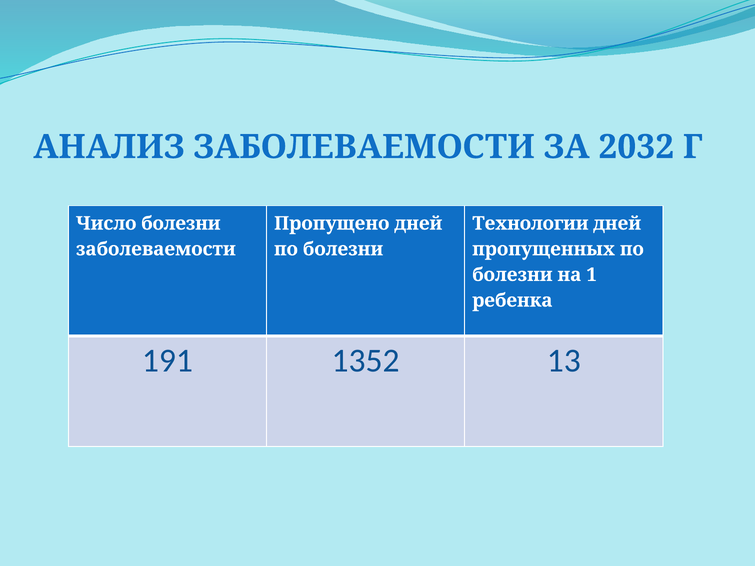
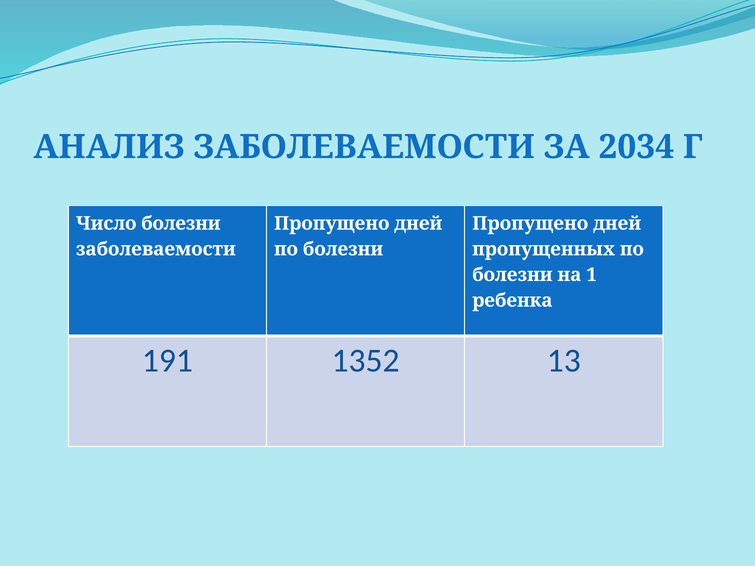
2032: 2032 -> 2034 (636, 147)
Технологии: Технологии -> Пропущено (530, 224)
